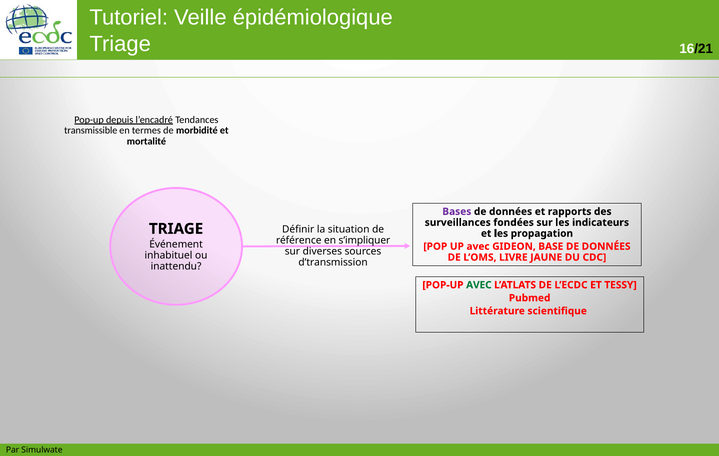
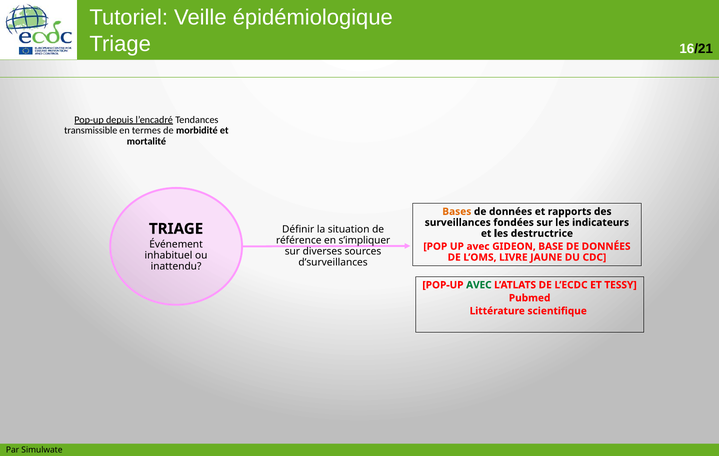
Bases colour: purple -> orange (457, 212)
propagation: propagation -> destructrice (542, 234)
d’transmission: d’transmission -> d’surveillances (333, 262)
